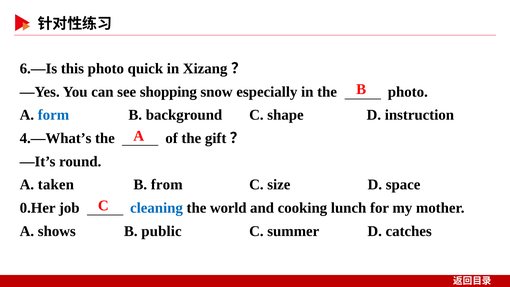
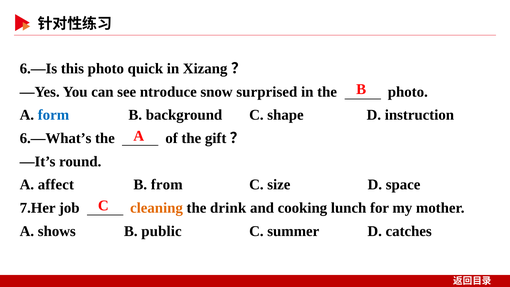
shopping: shopping -> ntroduce (168, 92)
especially: especially -> surprised (267, 92)
4.—What’s: 4.—What’s -> 6.—What’s (56, 138)
taken: taken -> affect (56, 185)
0.Her: 0.Her -> 7.Her (38, 208)
cleaning colour: blue -> orange (157, 208)
world: world -> drink (228, 208)
